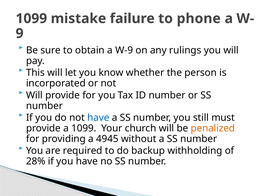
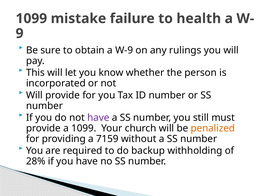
phone: phone -> health (199, 19)
have colour: blue -> purple (98, 118)
4945: 4945 -> 7159 (107, 139)
